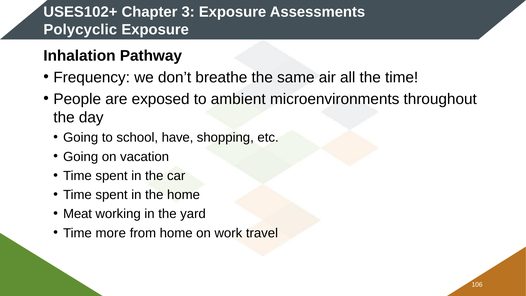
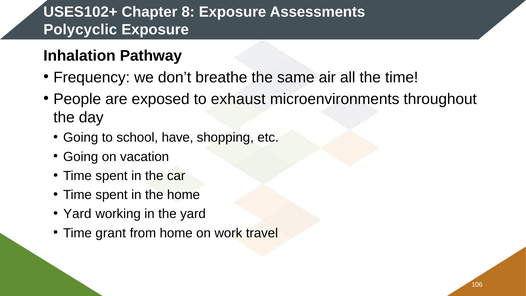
3: 3 -> 8 (188, 12)
ambient: ambient -> exhaust (238, 99)
Meat: Meat -> Yard (77, 214)
more: more -> grant (111, 233)
